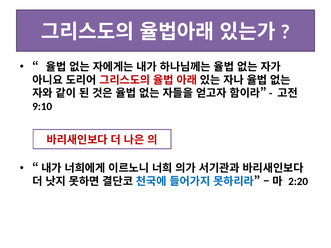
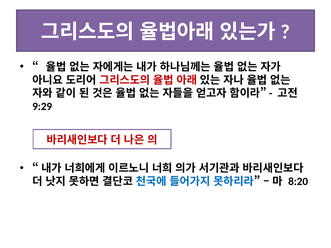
9:10: 9:10 -> 9:29 (42, 107)
2:20: 2:20 -> 8:20 (298, 182)
